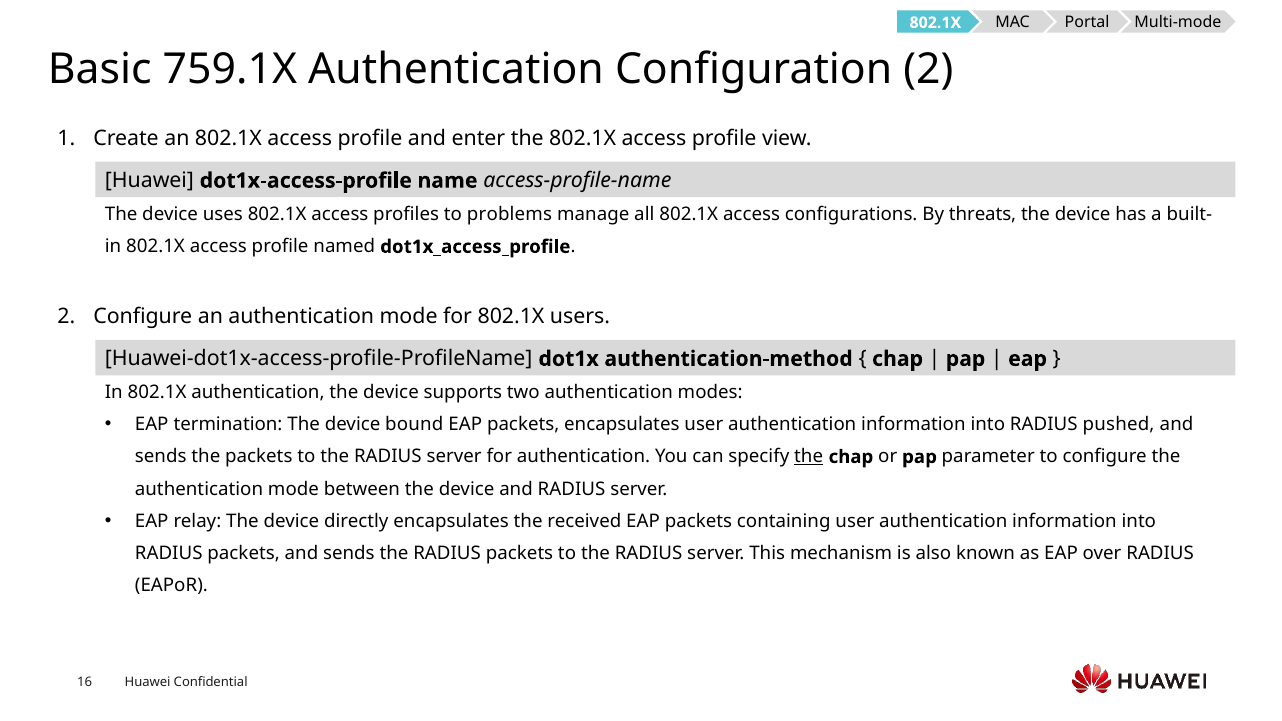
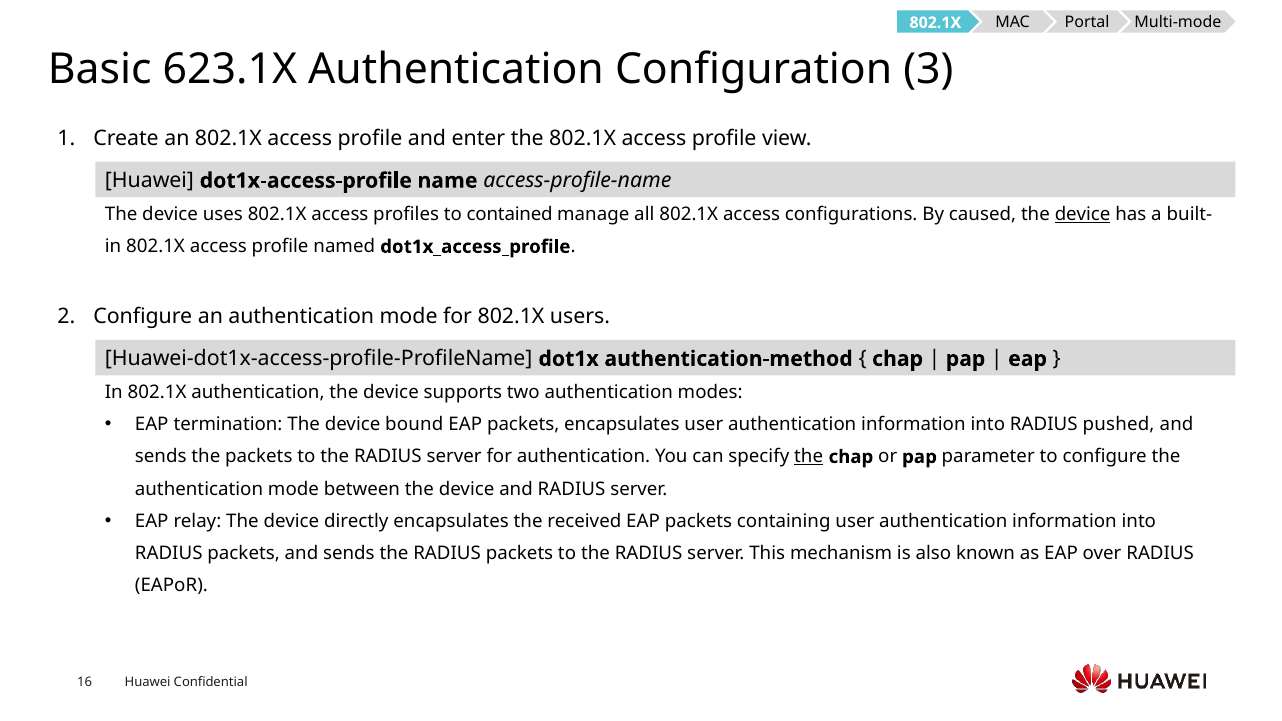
759.1X: 759.1X -> 623.1X (230, 70)
Configuration 2: 2 -> 3 (928, 70)
problems: problems -> contained (510, 215)
threats: threats -> caused (983, 215)
device underline: none -> present (1083, 215)
